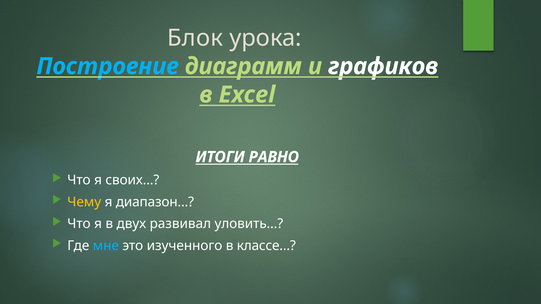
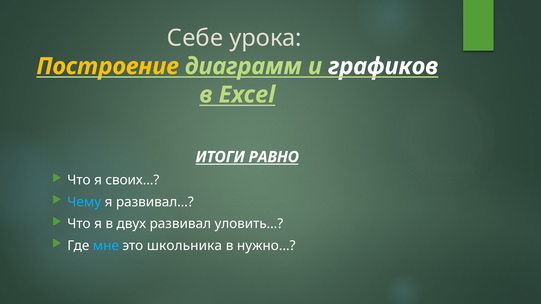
Блок: Блок -> Себе (195, 38)
Построение colour: light blue -> yellow (108, 66)
Чему colour: yellow -> light blue (84, 202)
диапазон…: диапазон… -> развивал… (155, 202)
изученного: изученного -> школьника (184, 246)
классе…: классе… -> нужно… (266, 246)
